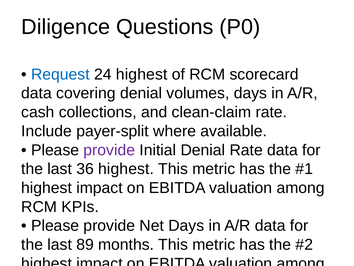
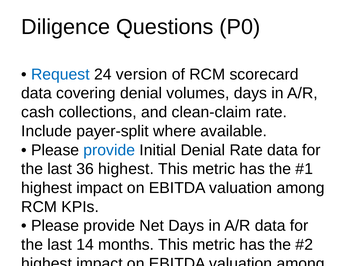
24 highest: highest -> version (142, 74)
provide colour: purple -> blue (109, 150)
89: 89 -> 14 (85, 244)
